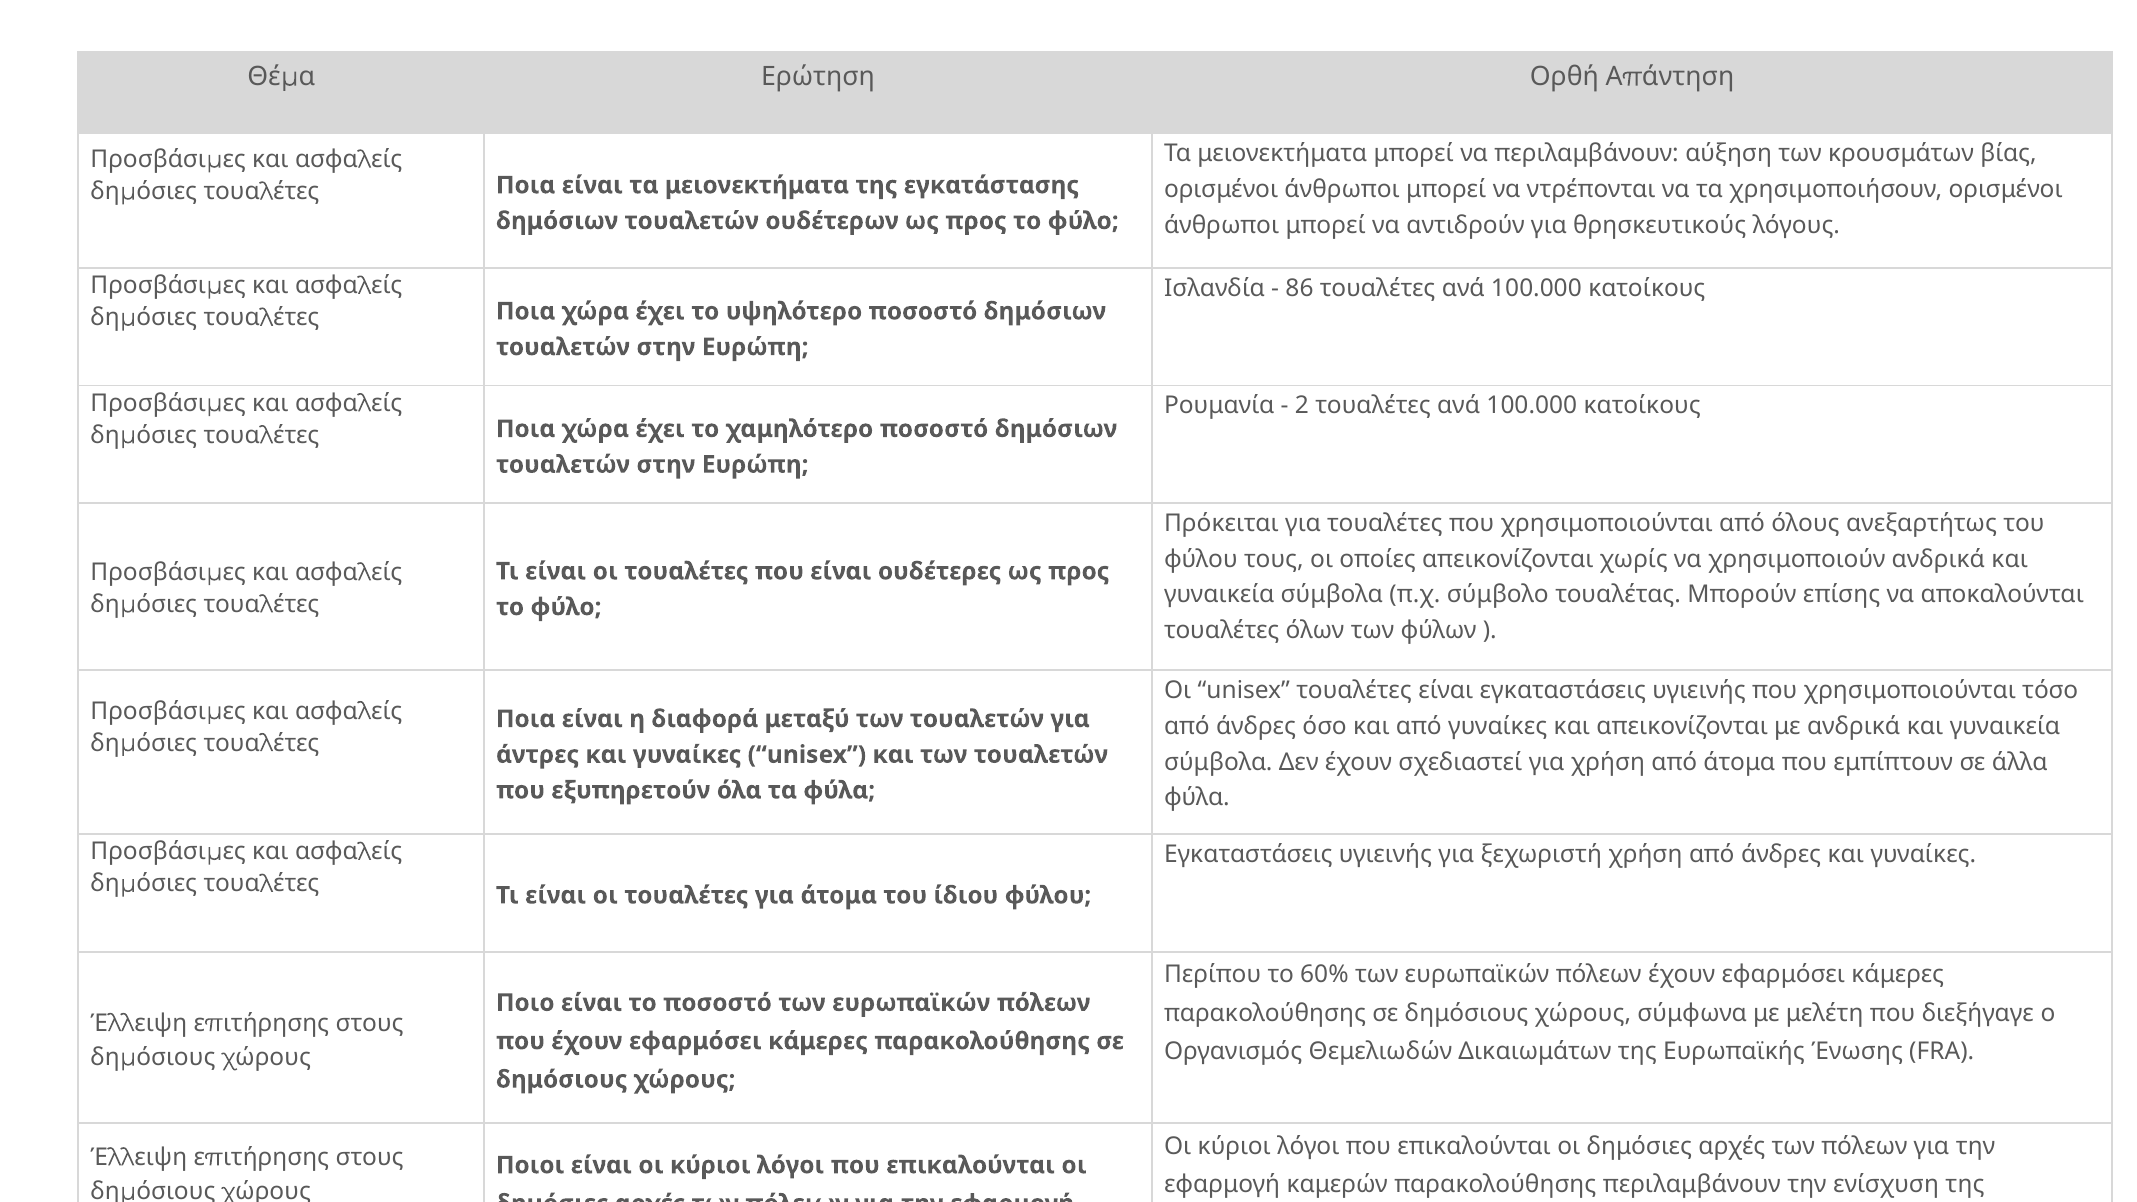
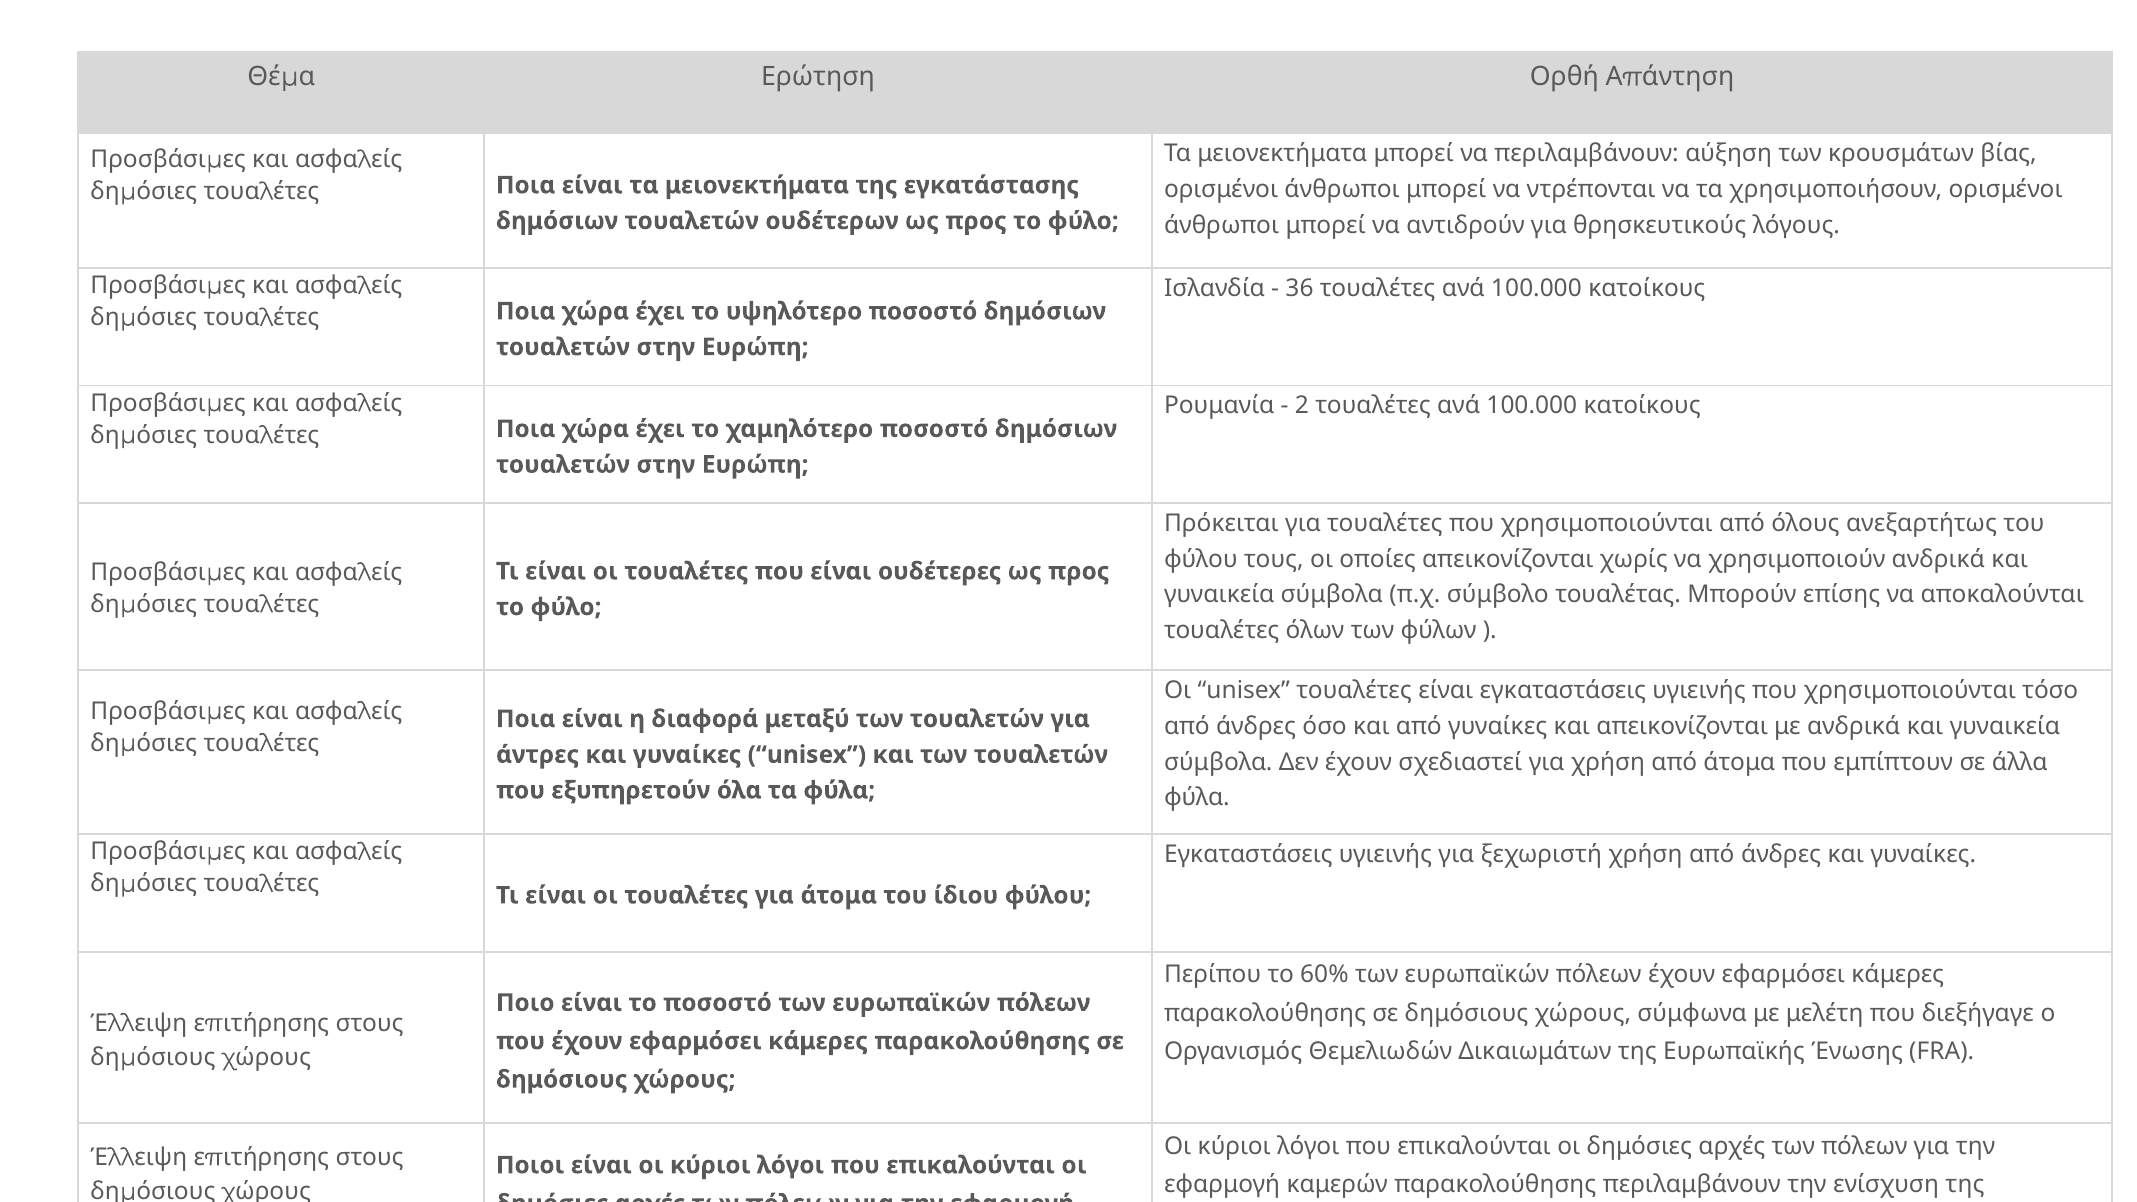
86: 86 -> 36 (1300, 288)
